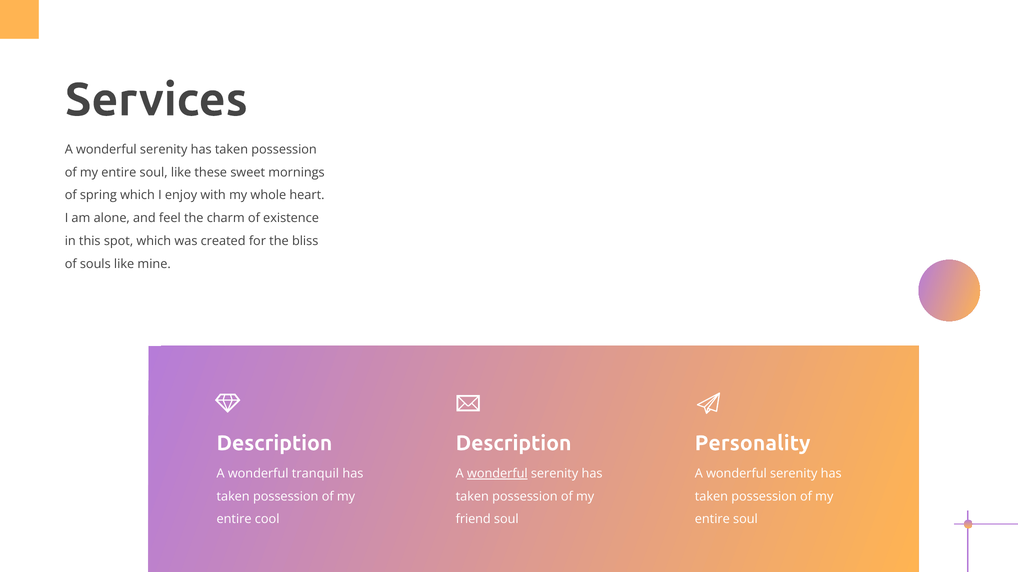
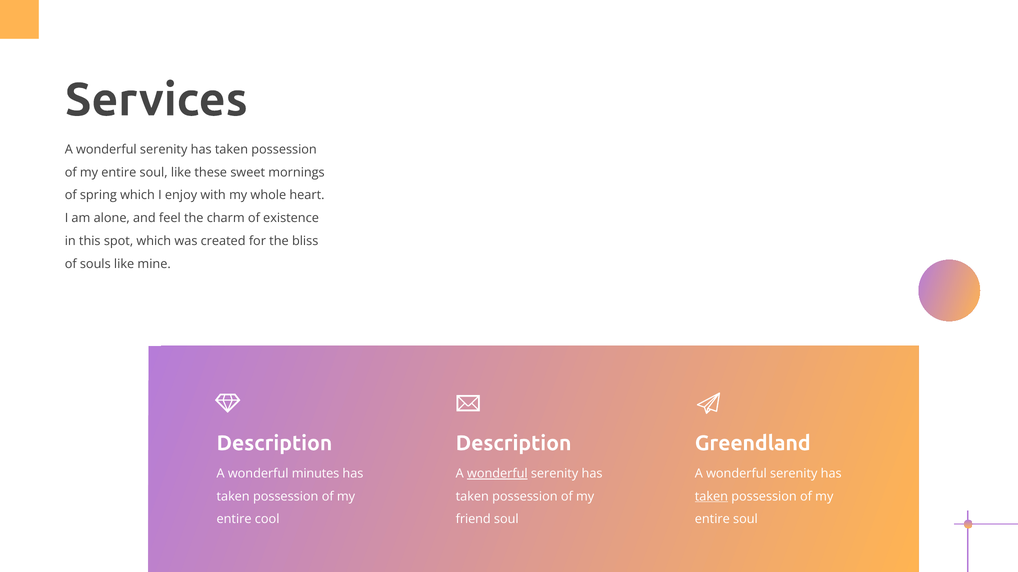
Personality: Personality -> Greendland (753, 444)
tranquil: tranquil -> minutes (316, 474)
taken underline: none -> present (711, 497)
